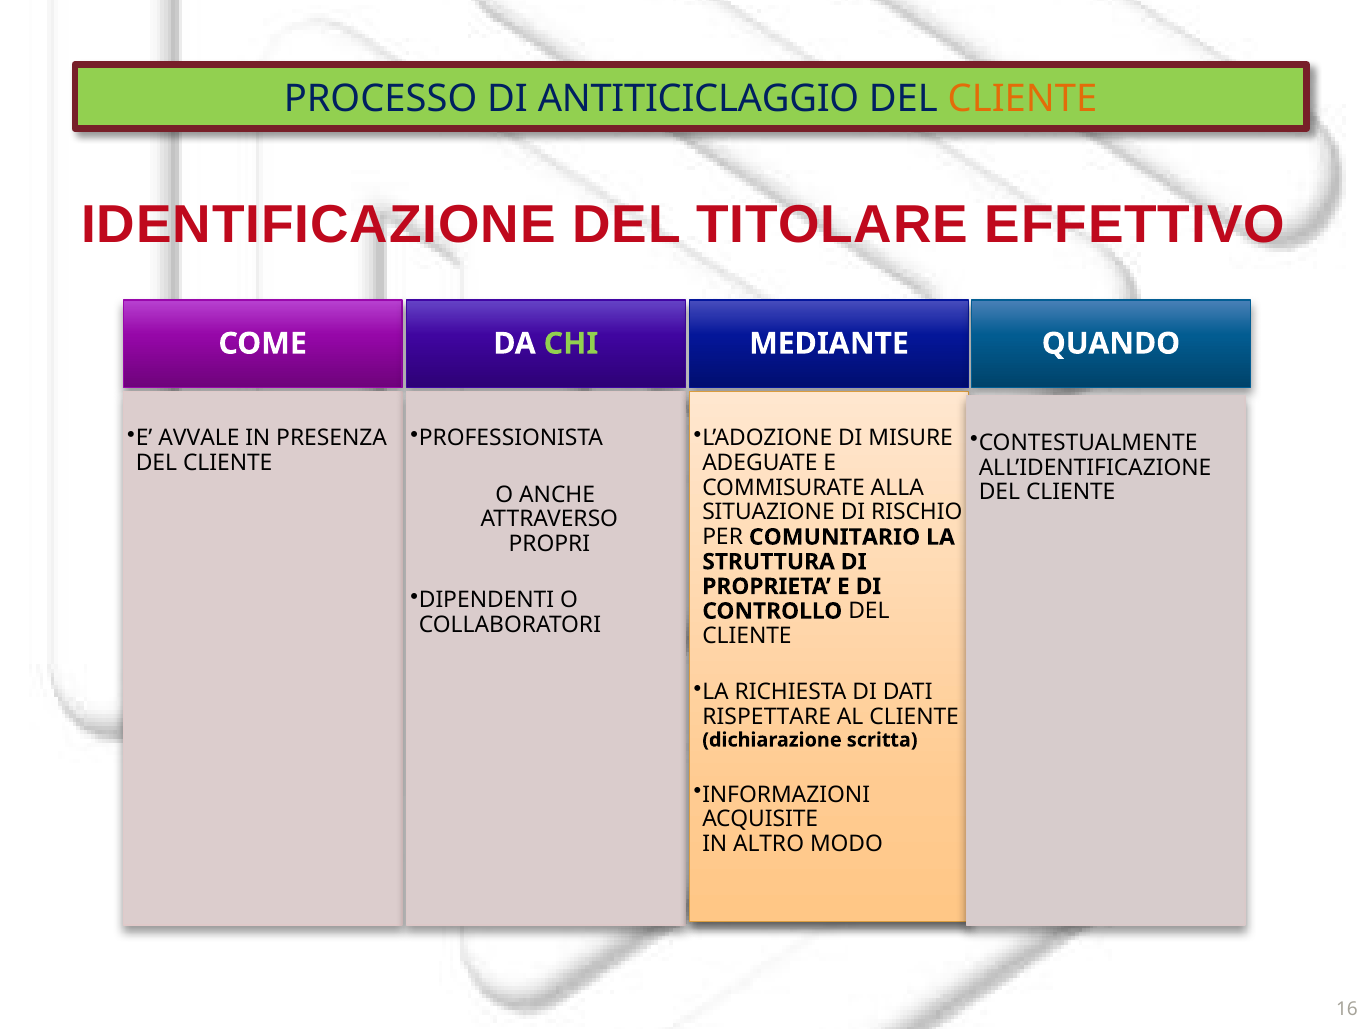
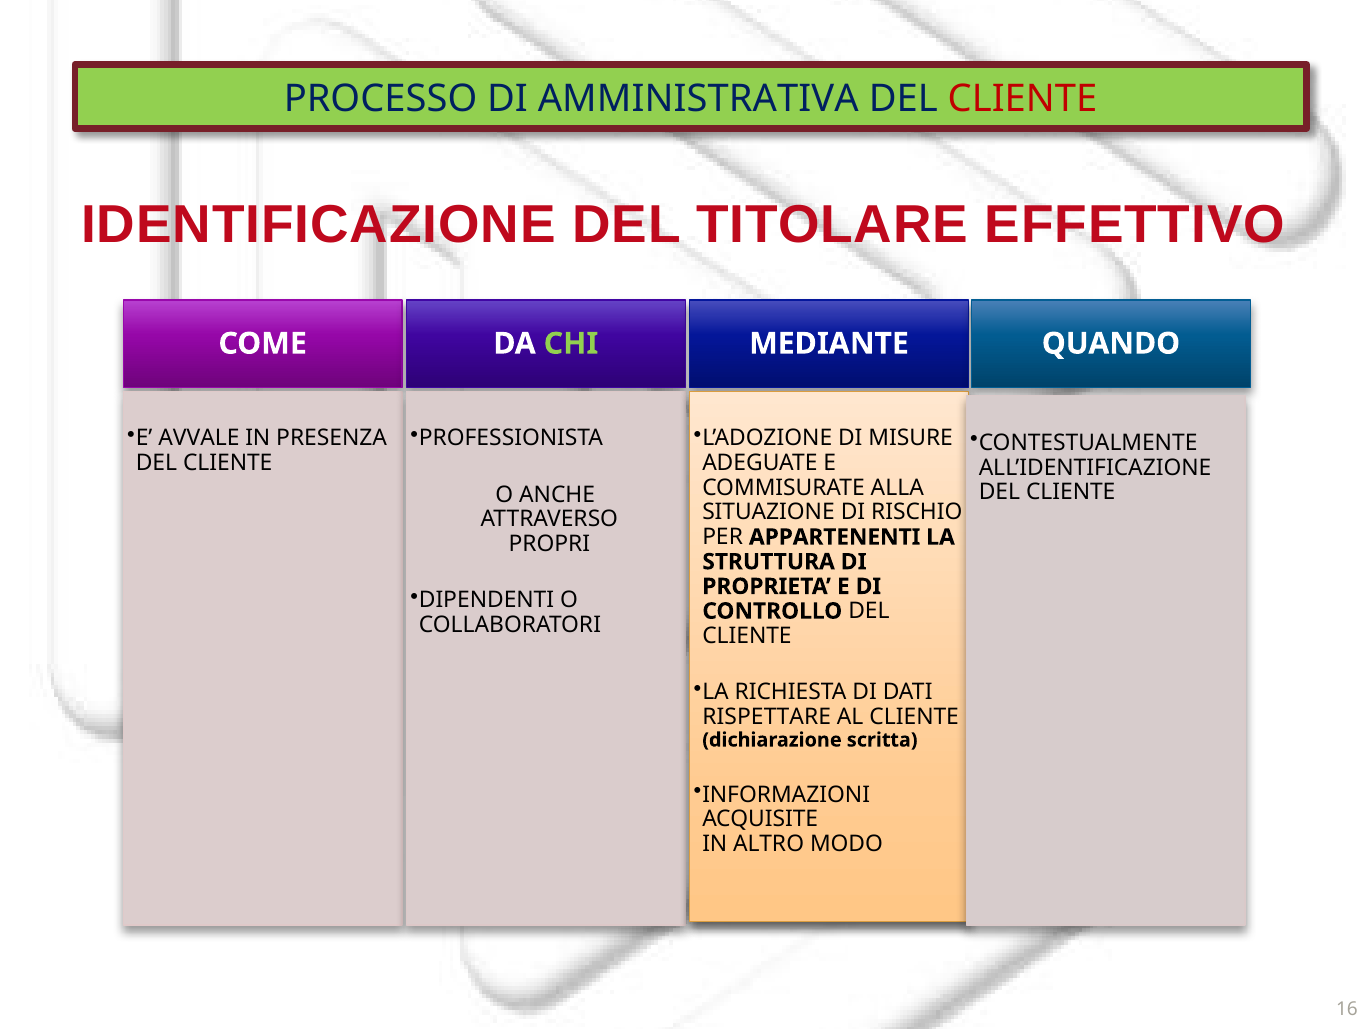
ANTITICICLAGGIO: ANTITICICLAGGIO -> AMMINISTRATIVA (698, 99)
CLIENTE colour: orange -> red (1022, 99)
COMUNITARIO: COMUNITARIO -> APPARTENENTI (835, 537)
